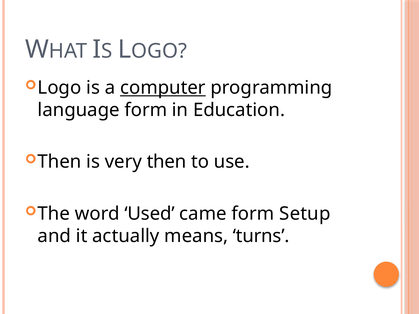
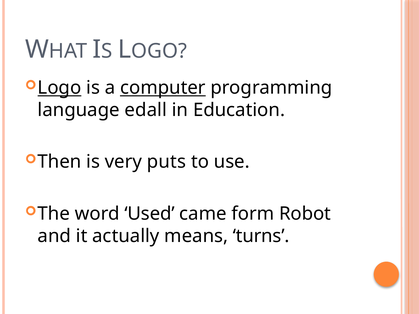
Logo underline: none -> present (60, 88)
language form: form -> edall (146, 110)
very then: then -> puts (166, 162)
Setup: Setup -> Robot (305, 214)
